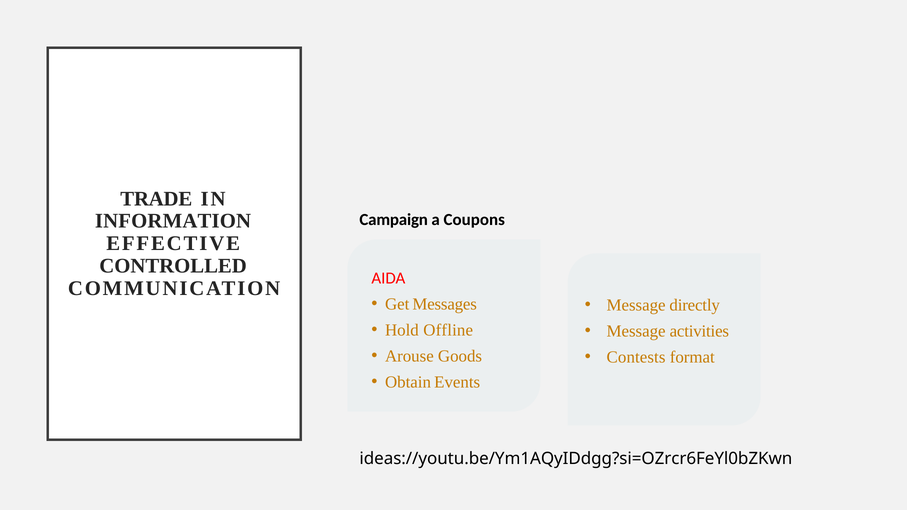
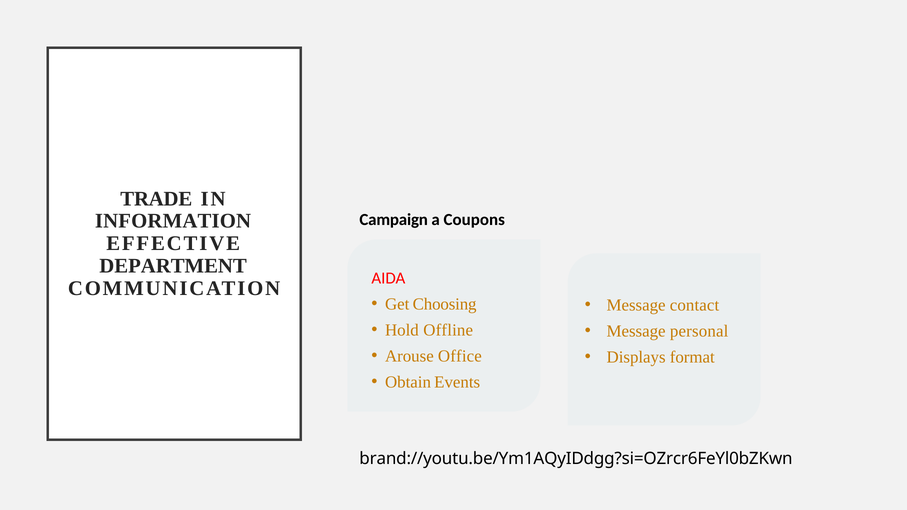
CONTROLLED: CONTROLLED -> DEPARTMENT (173, 266)
Messages: Messages -> Choosing (445, 304)
directly: directly -> contact (695, 305)
activities: activities -> personal (699, 331)
Goods: Goods -> Office (460, 356)
Contests: Contests -> Displays (636, 357)
ideas://youtu.be/Ym1AQyIDdgg?si=OZrcr6FeYl0bZKwn: ideas://youtu.be/Ym1AQyIDdgg?si=OZrcr6FeYl0bZKwn -> brand://youtu.be/Ym1AQyIDdgg?si=OZrcr6FeYl0bZKwn (576, 459)
